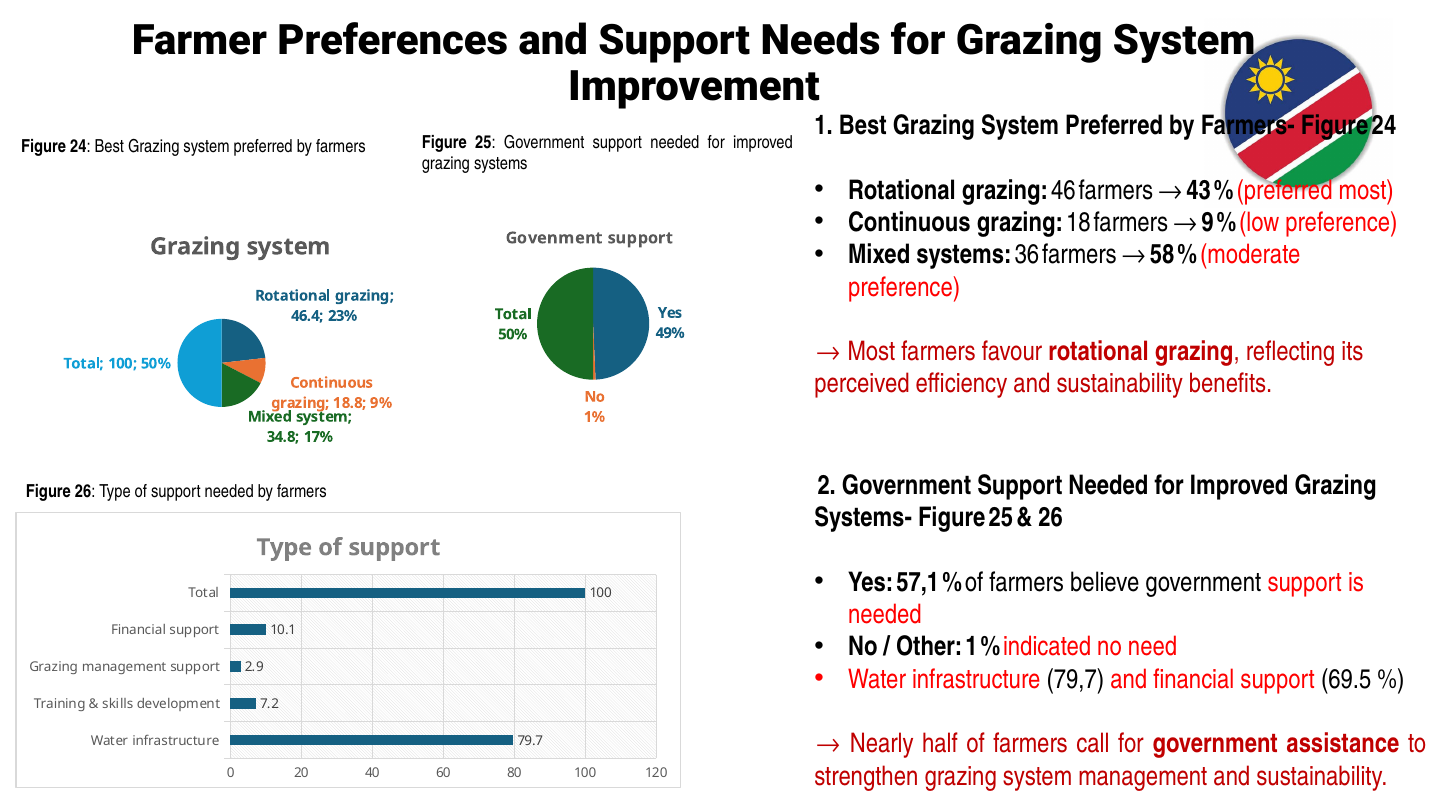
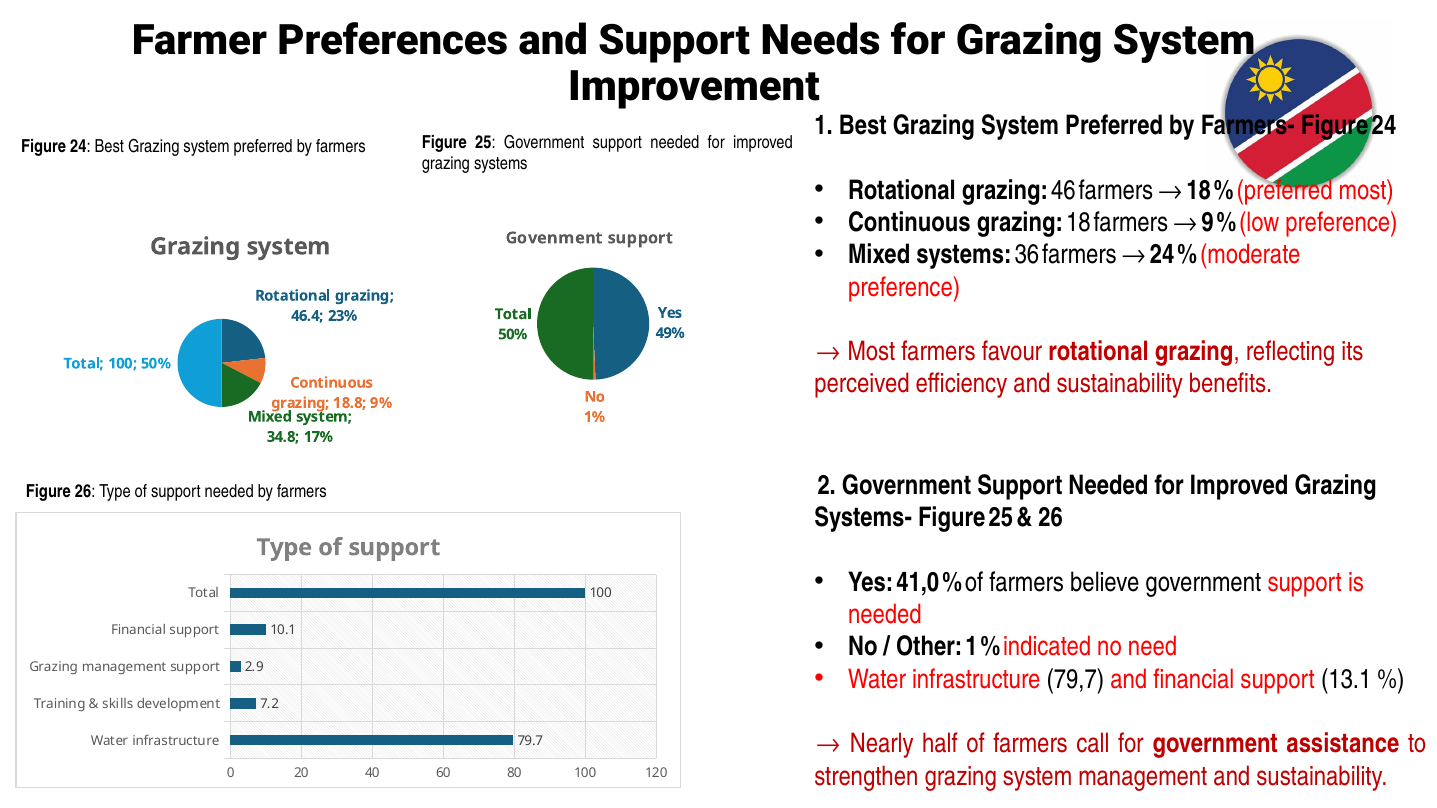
43: 43 -> 18 (1199, 190)
58: 58 -> 24 (1162, 255)
57,1: 57,1 -> 41,0 (918, 583)
69.5: 69.5 -> 13.1 (1346, 680)
